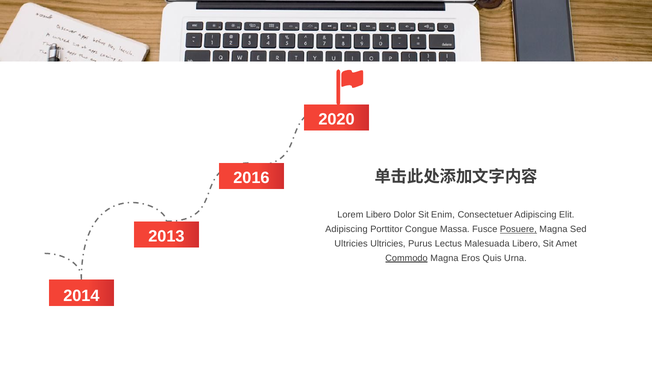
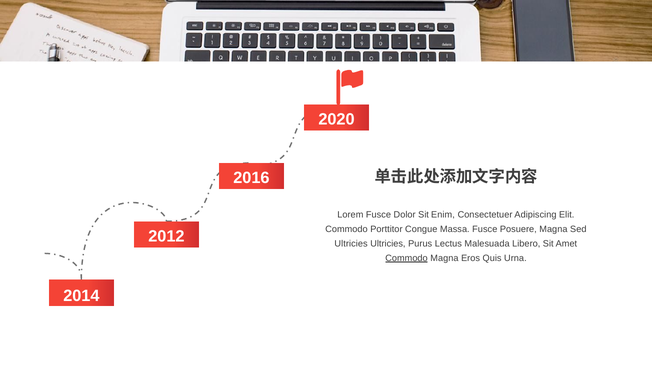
Lorem Libero: Libero -> Fusce (378, 215)
Adipiscing: Adipiscing -> Commodo (346, 229)
Posuere underline: present -> none (518, 229)
2013: 2013 -> 2012 (166, 236)
